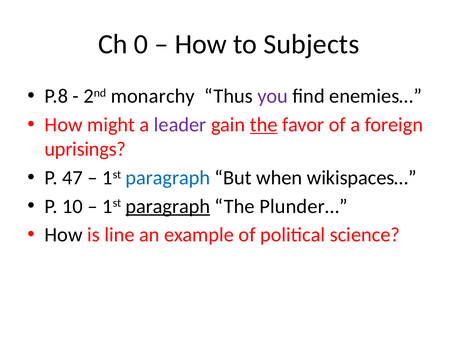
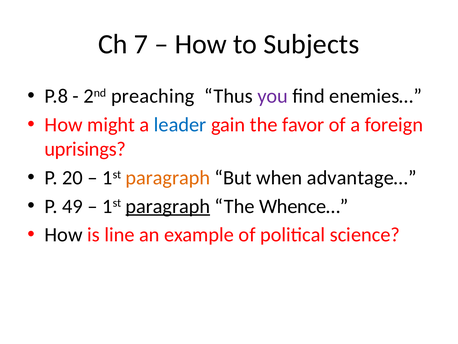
0: 0 -> 7 (141, 44)
monarchy: monarchy -> preaching (153, 96)
leader colour: purple -> blue (180, 125)
the underline: present -> none (264, 125)
47: 47 -> 20 (73, 178)
paragraph colour: blue -> orange (168, 178)
wikispaces…: wikispaces… -> advantage… (362, 178)
10: 10 -> 49 (73, 206)
Plunder…: Plunder… -> Whence… (304, 206)
